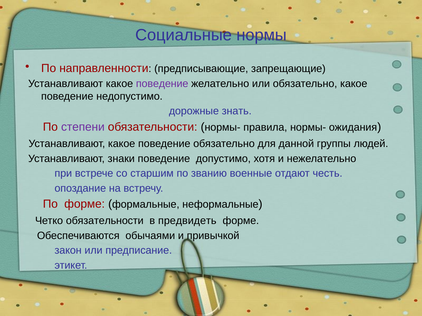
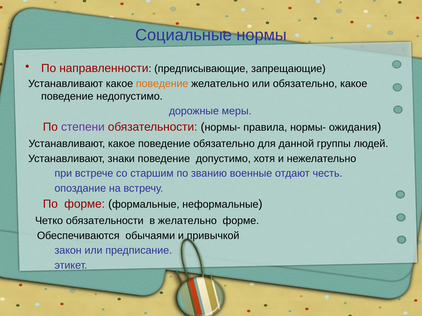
поведение colour: purple -> orange (162, 84)
знать: знать -> меры (237, 111)
в предвидеть: предвидеть -> желательно (187, 221)
